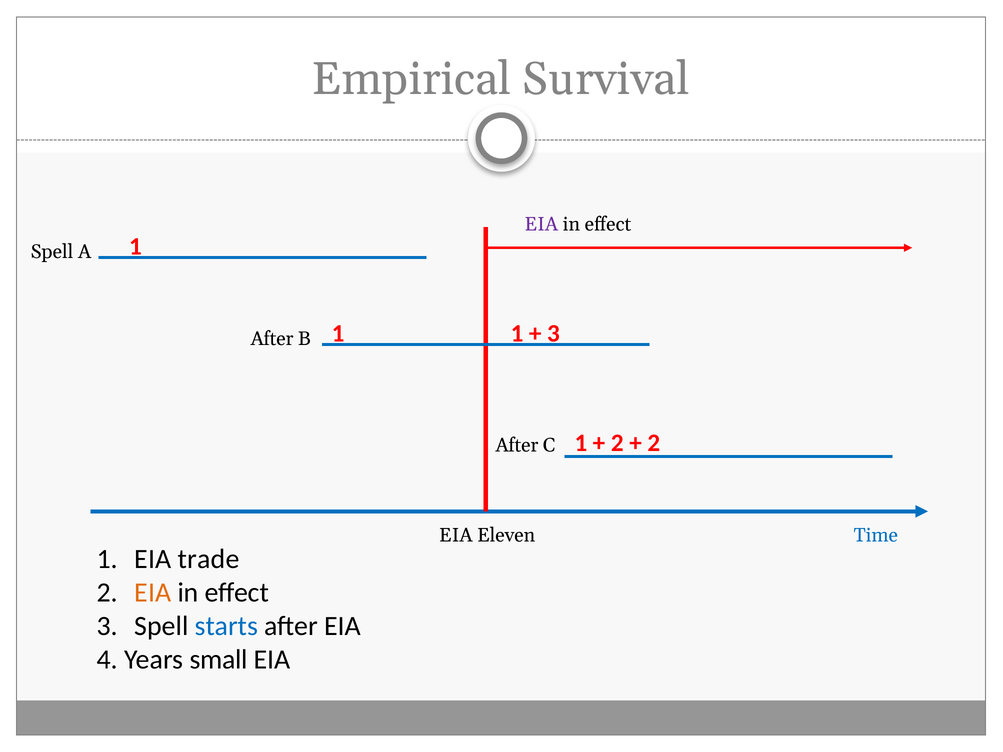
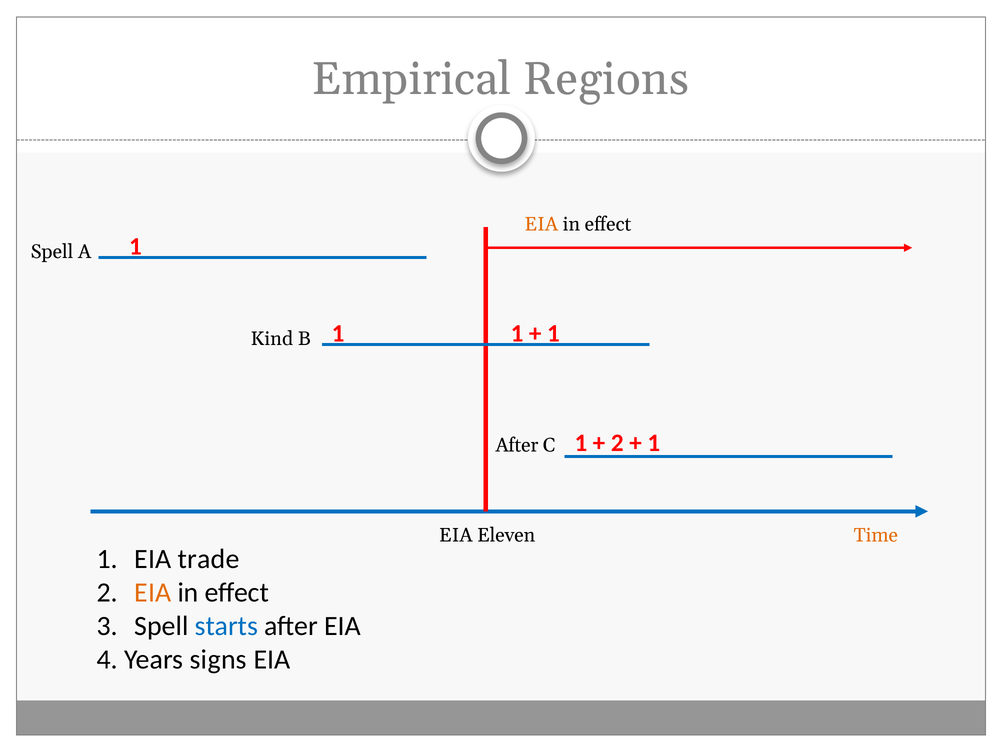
Survival: Survival -> Regions (606, 79)
EIA colour: purple -> orange (541, 224)
3: 3 -> 1 (553, 334)
After: After -> Kind (272, 339)
2: 2 -> 1 (654, 443)
Time colour: blue -> orange (876, 536)
small: small -> signs (218, 660)
